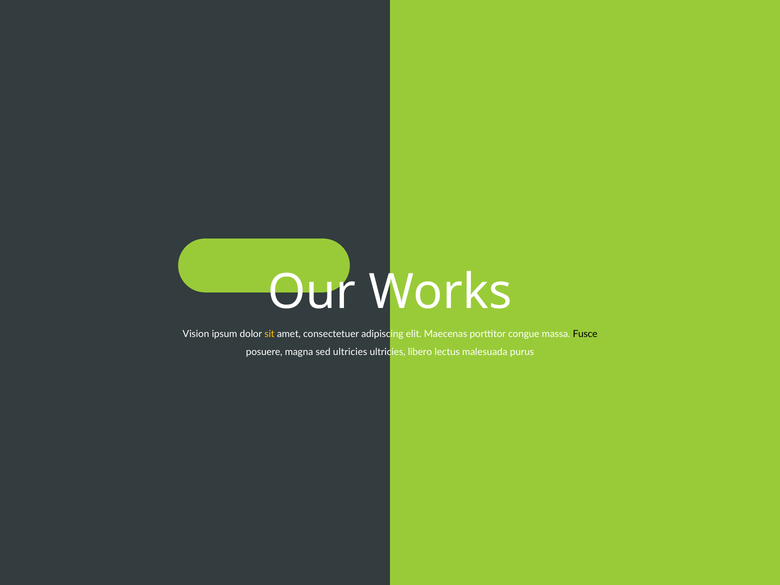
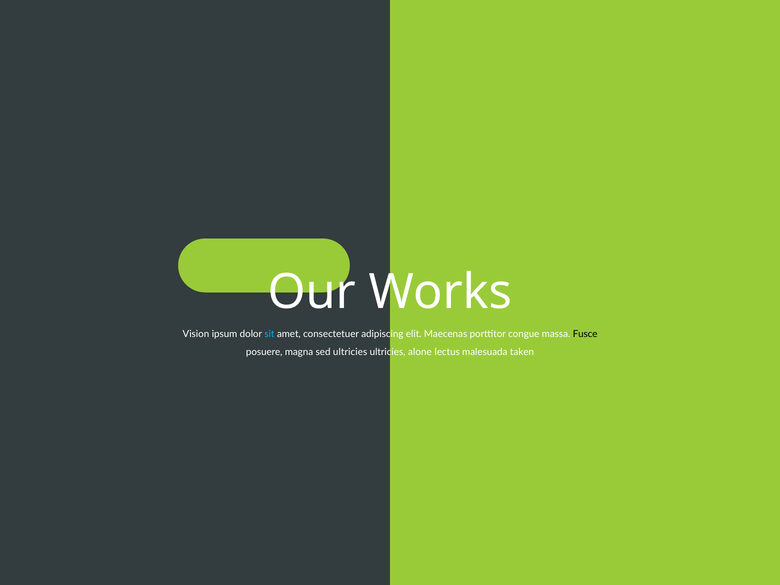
sit colour: yellow -> light blue (269, 334)
libero: libero -> alone (420, 352)
purus: purus -> taken (522, 352)
